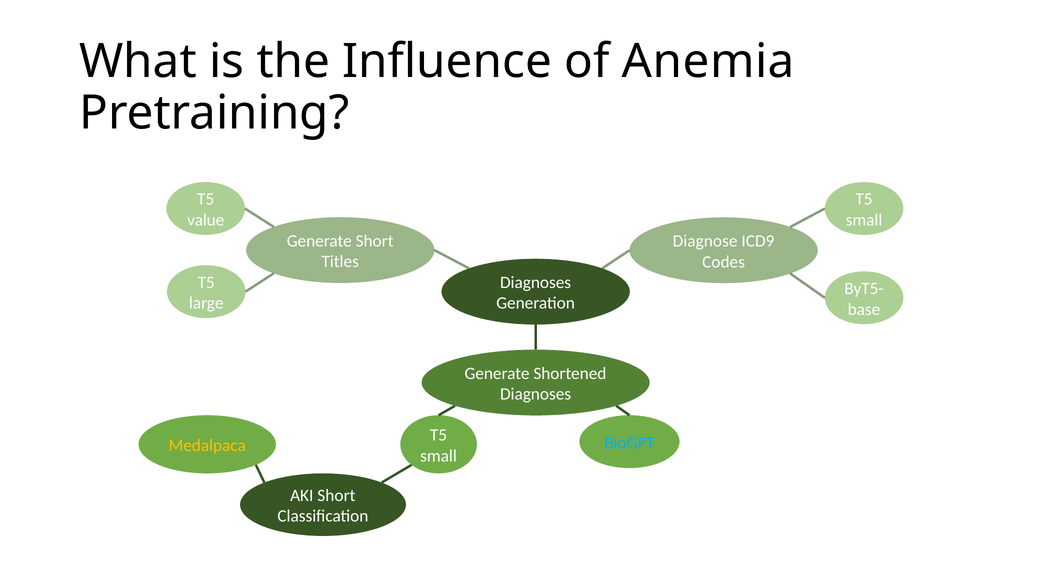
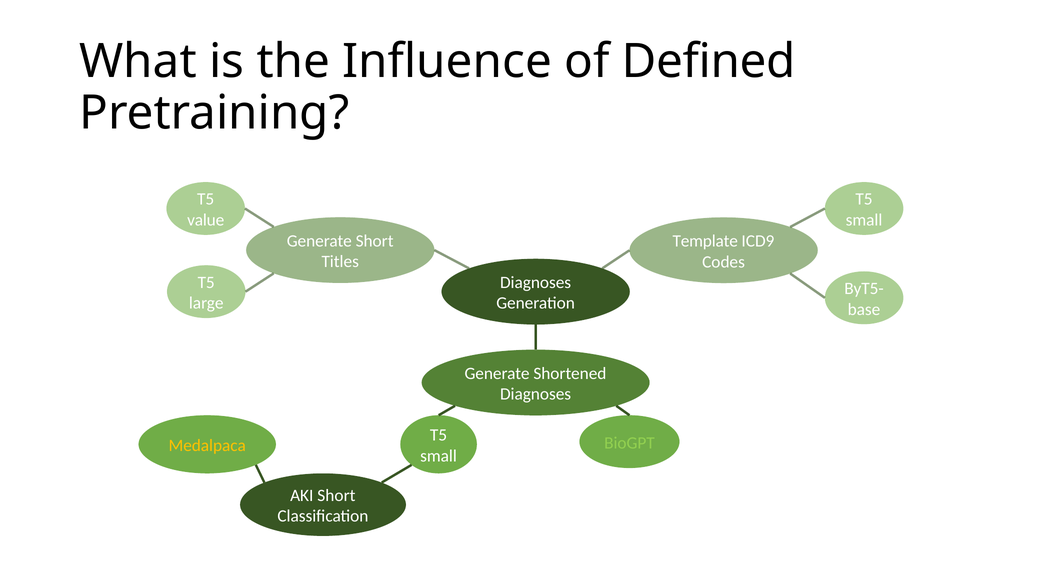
Anemia: Anemia -> Defined (709, 62)
Diagnose: Diagnose -> Template (705, 241)
BioGPT colour: light blue -> light green (629, 443)
